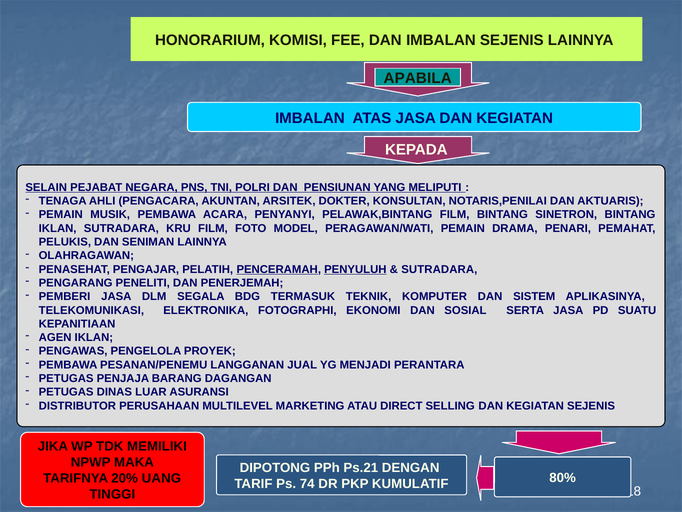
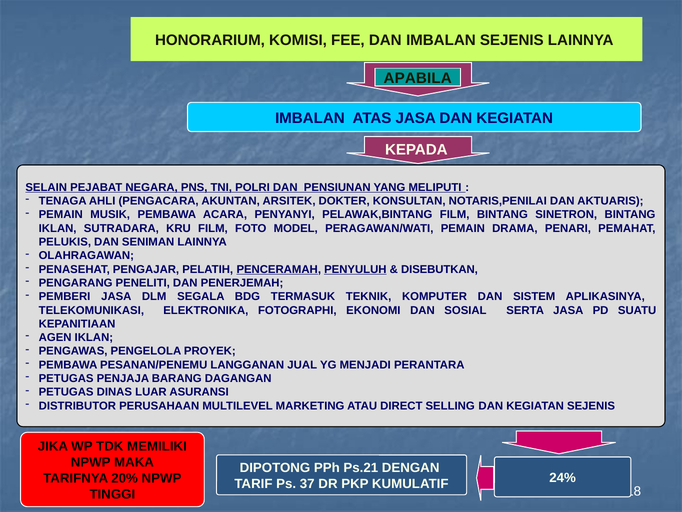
SUTRADARA: SUTRADARA -> DISEBUTKAN (439, 269)
80%: 80% -> 24% (563, 477)
20% UANG: UANG -> NPWP (161, 478)
74: 74 -> 37 (307, 483)
